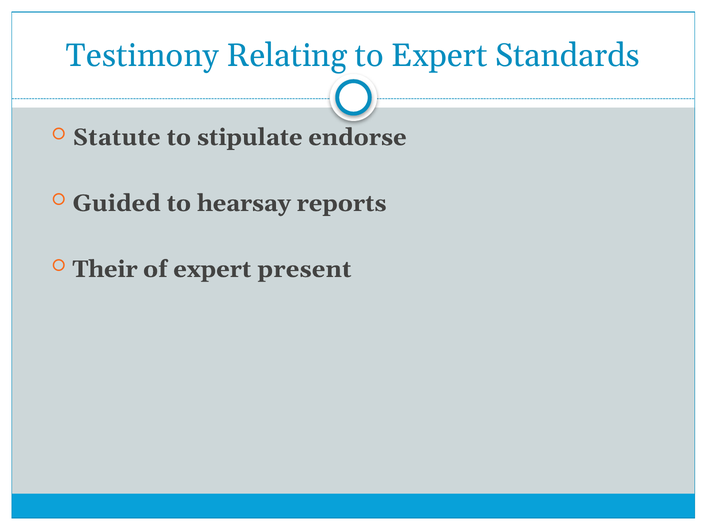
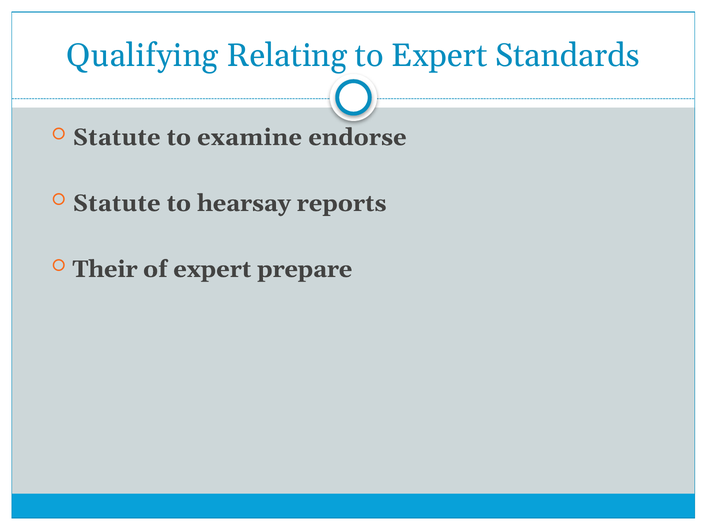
Testimony: Testimony -> Qualifying (142, 56)
stipulate: stipulate -> examine (250, 137)
Guided: Guided -> Statute (117, 203)
present: present -> prepare (305, 269)
